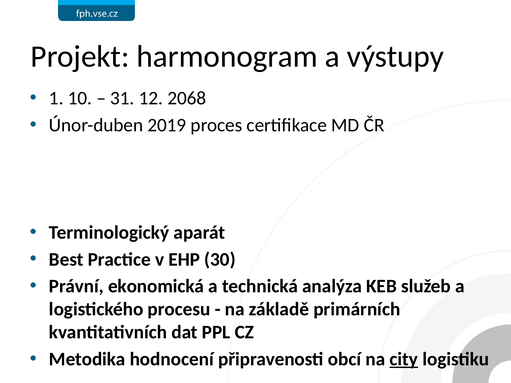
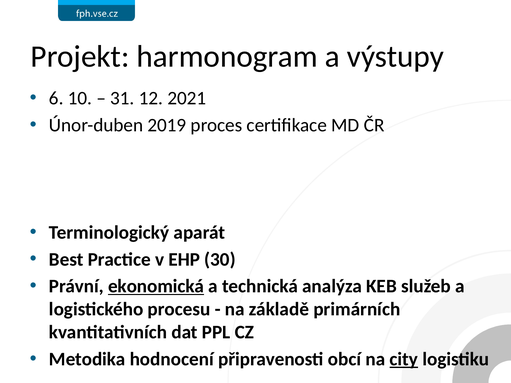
1: 1 -> 6 (56, 98)
2068: 2068 -> 2021 (187, 98)
ekonomická underline: none -> present (156, 286)
